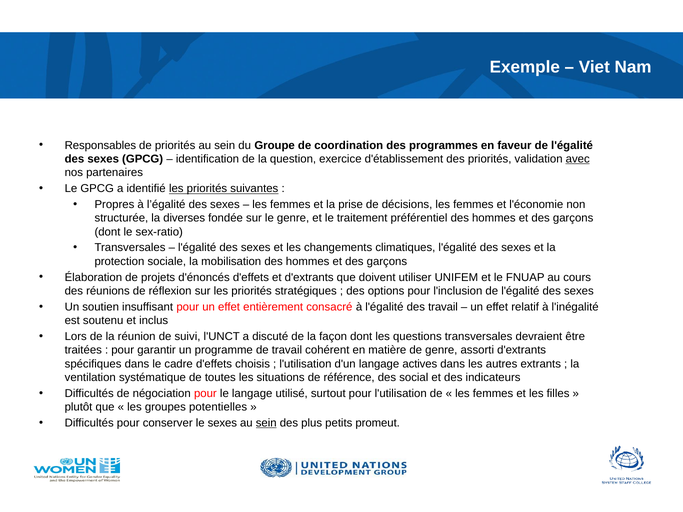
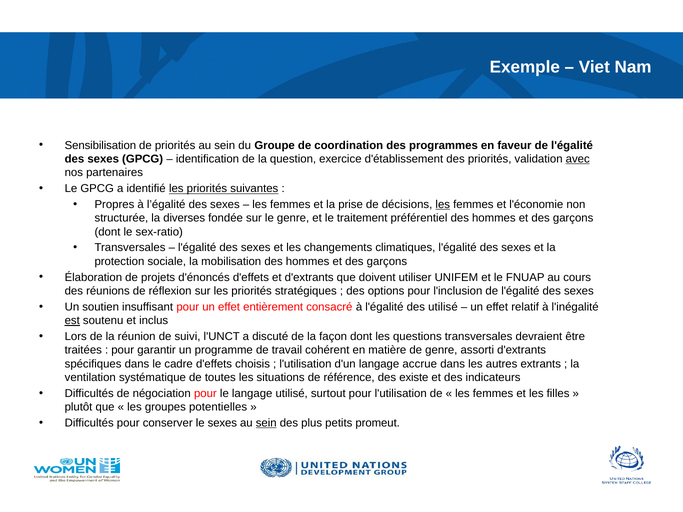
Responsables: Responsables -> Sensibilisation (100, 145)
les underline: none -> present (443, 205)
des travail: travail -> utilisé (443, 307)
est underline: none -> present (72, 321)
actives: actives -> accrue (420, 364)
social: social -> existe (414, 378)
